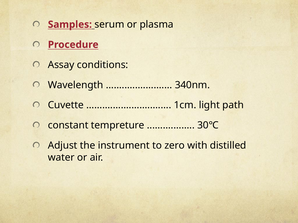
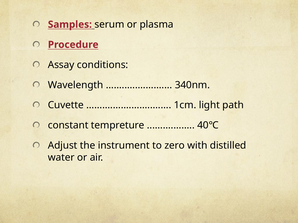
30℃: 30℃ -> 40℃ (208, 126)
